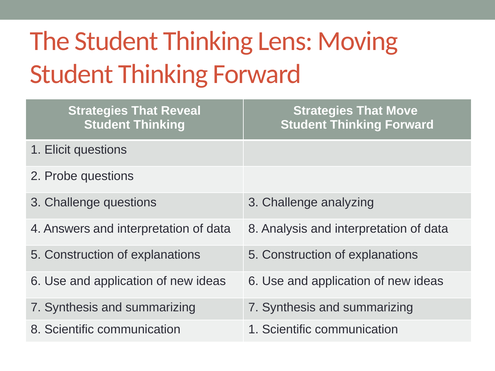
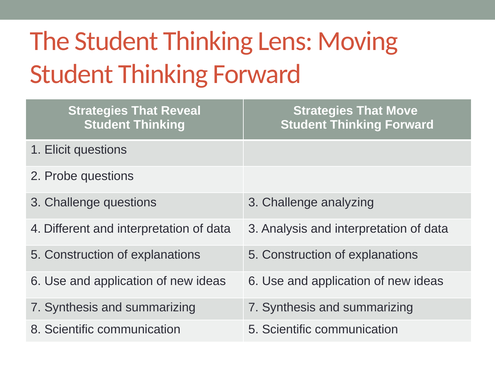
Answers: Answers -> Different (67, 229)
data 8: 8 -> 3 (253, 229)
communication 1: 1 -> 5 (253, 330)
